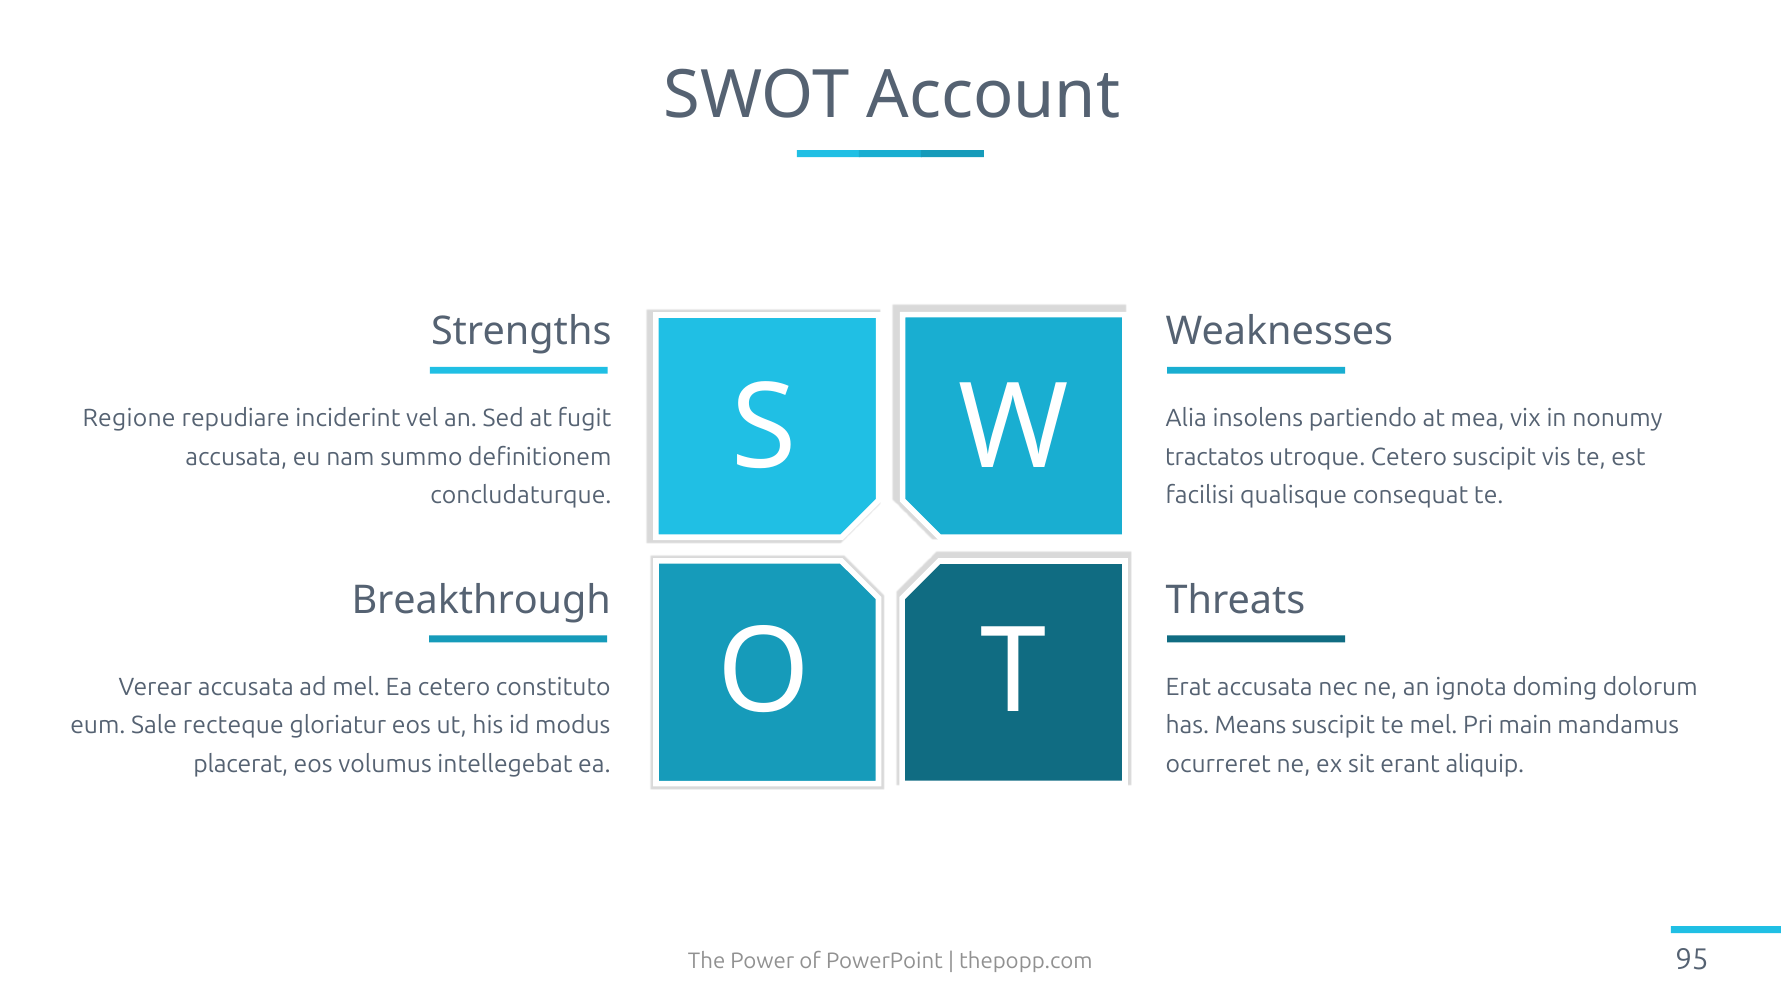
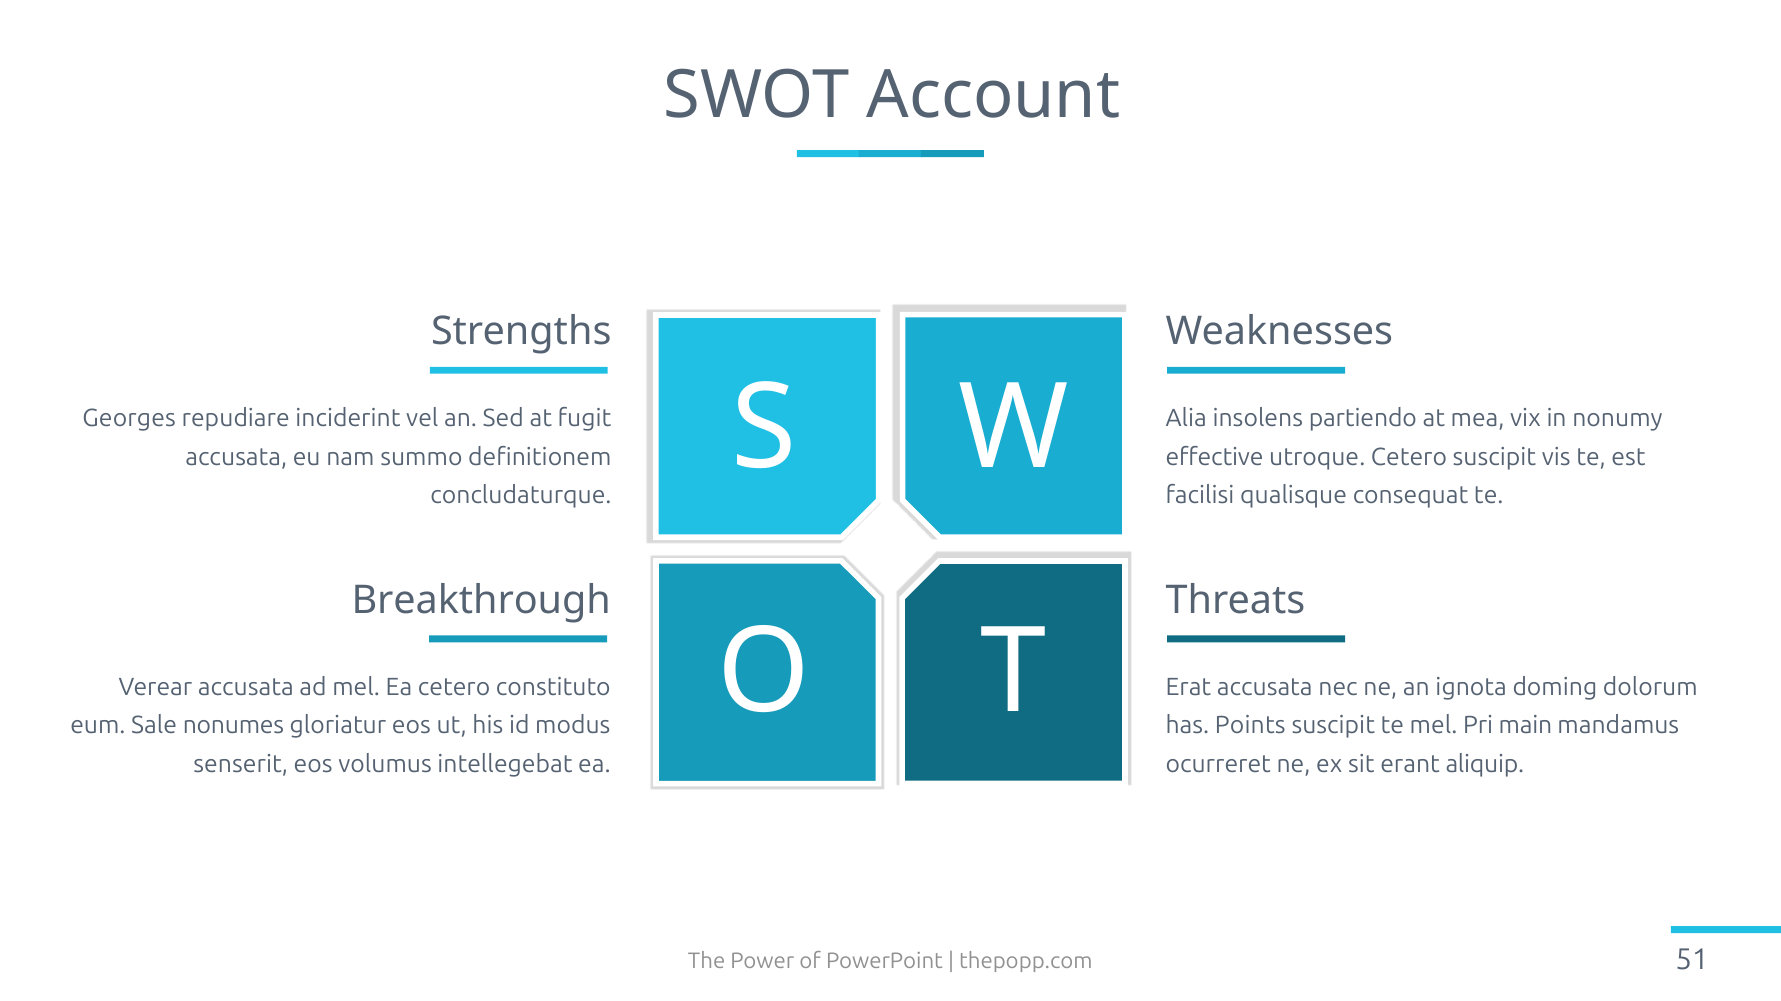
Regione: Regione -> Georges (129, 419)
tractatos: tractatos -> effective (1215, 457)
recteque: recteque -> nonumes (233, 726)
Means: Means -> Points (1250, 726)
placerat: placerat -> senserit (241, 765)
95: 95 -> 51 (1692, 961)
